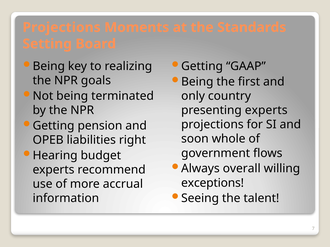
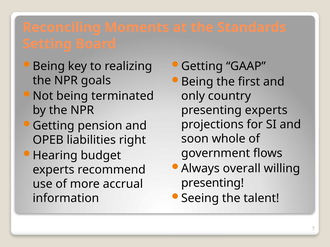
Projections: Projections -> Reconciling (62, 27)
exceptions: exceptions -> presenting (213, 183)
